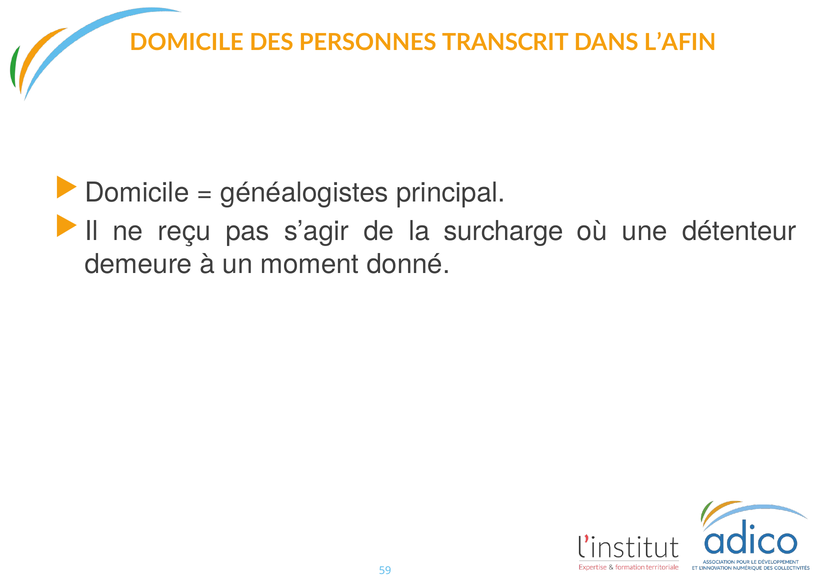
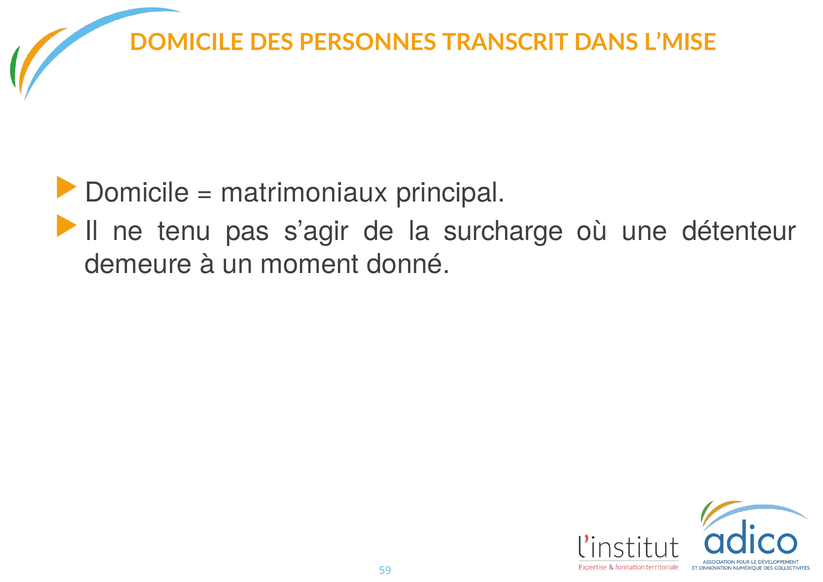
L’AFIN: L’AFIN -> L’MISE (681, 43)
généalogistes: généalogistes -> matrimoniaux (304, 193)
reçu: reçu -> tenu (184, 231)
